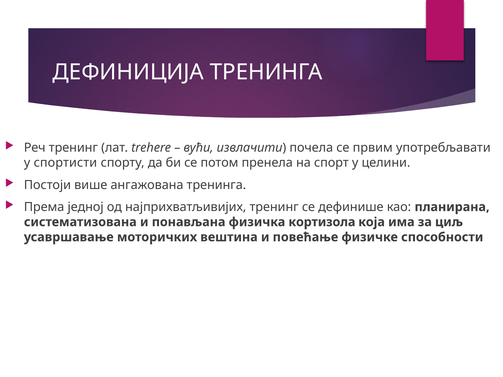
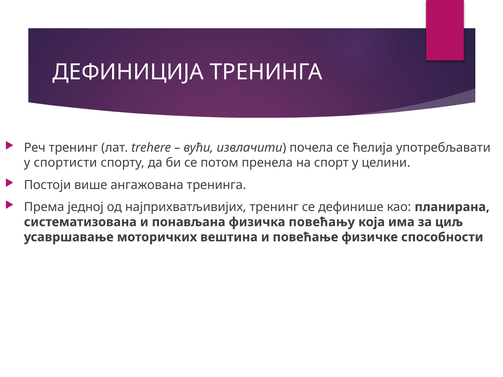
првим: првим -> ћелија (373, 148)
кортизола: кортизола -> повећању (322, 222)
